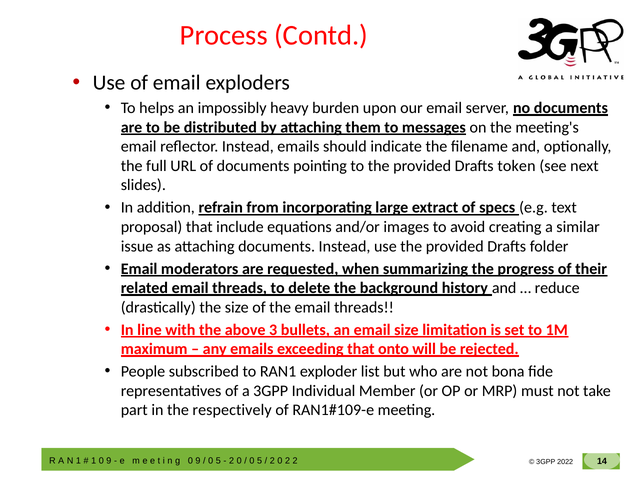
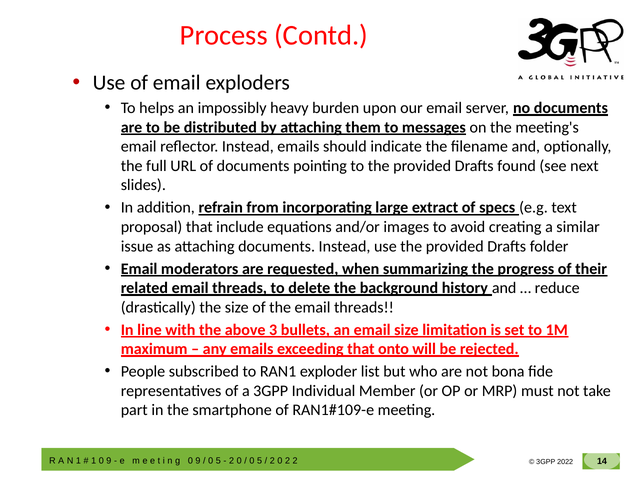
token: token -> found (517, 166)
respectively: respectively -> smartphone (232, 410)
